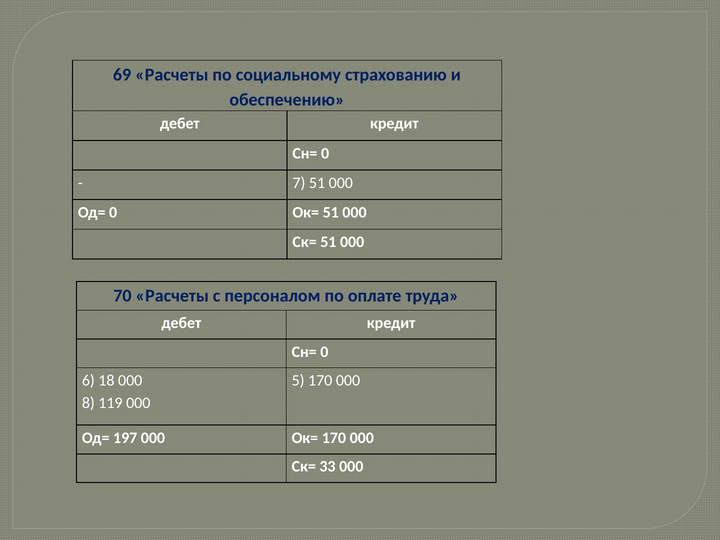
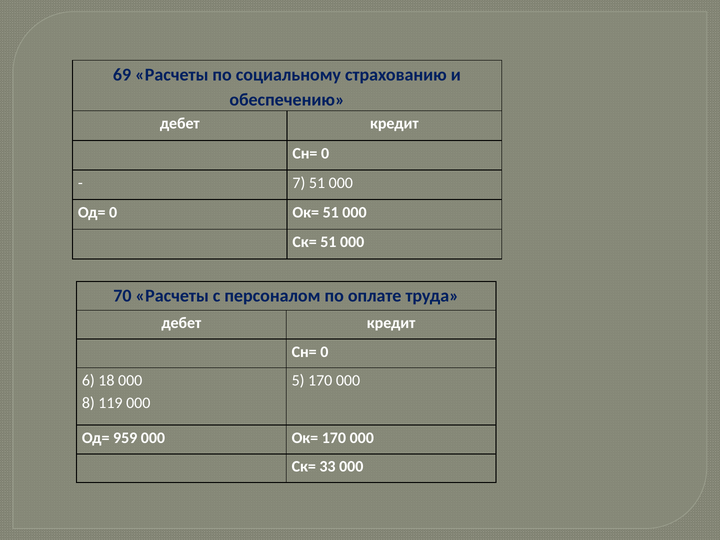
197: 197 -> 959 (125, 438)
